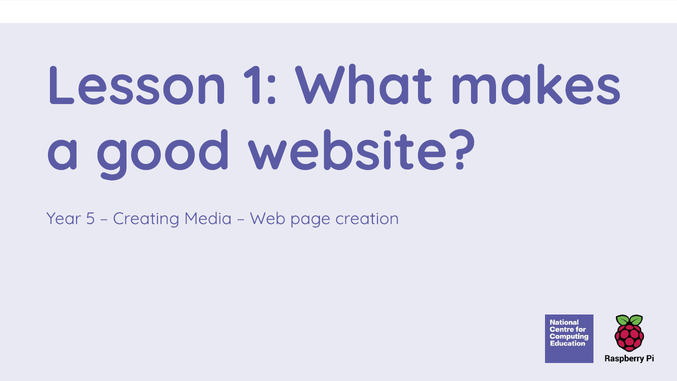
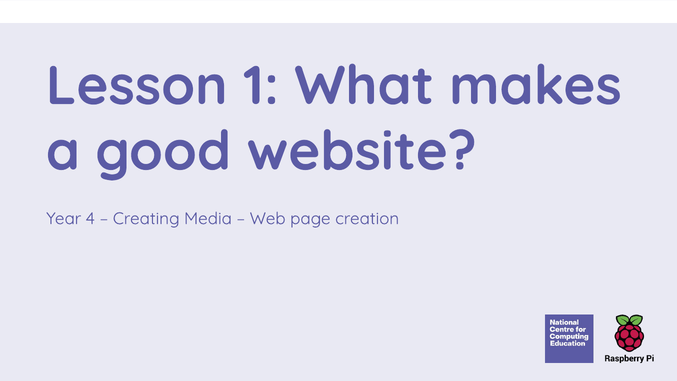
5: 5 -> 4 (90, 218)
